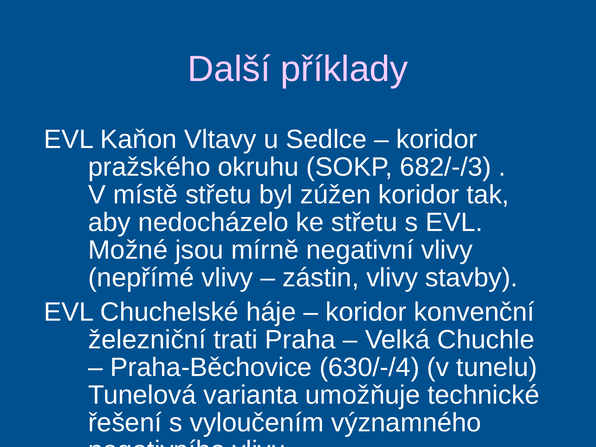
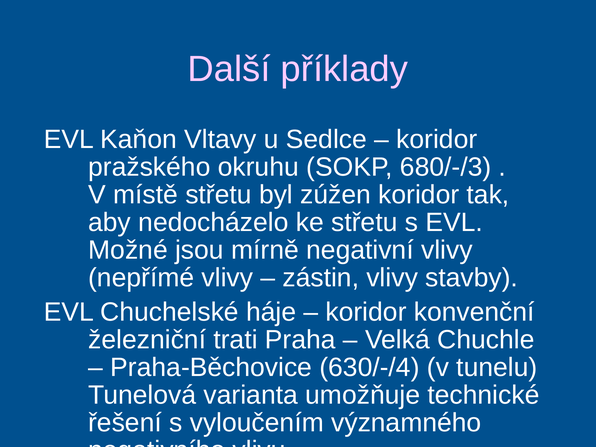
682/-/3: 682/-/3 -> 680/-/3 (446, 167)
